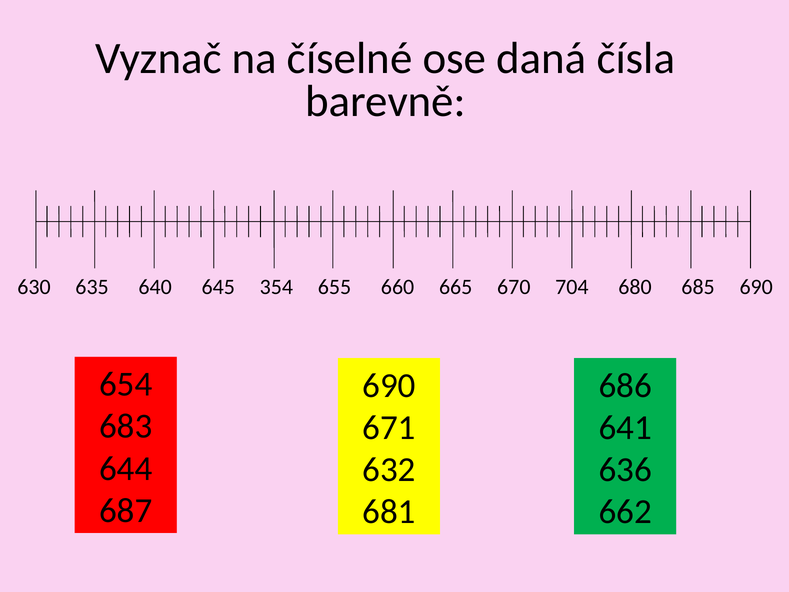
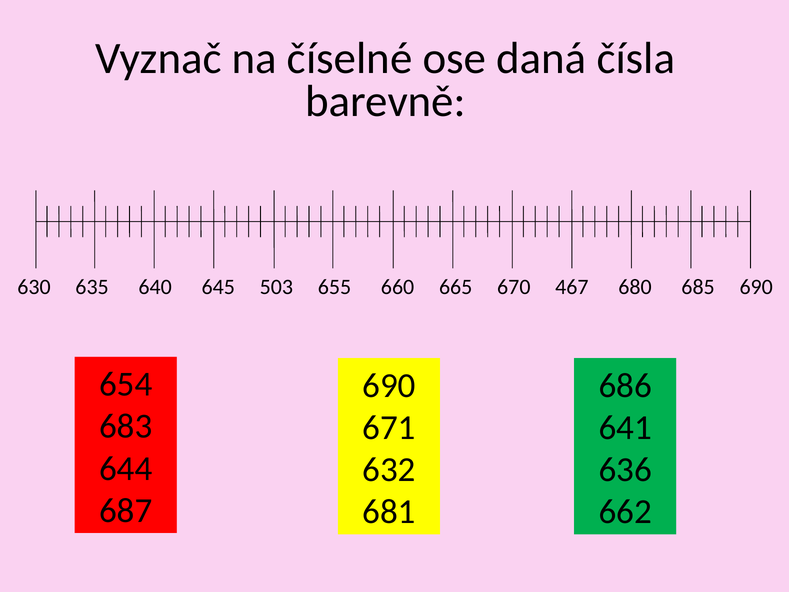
354: 354 -> 503 (276, 287)
704: 704 -> 467 (572, 287)
